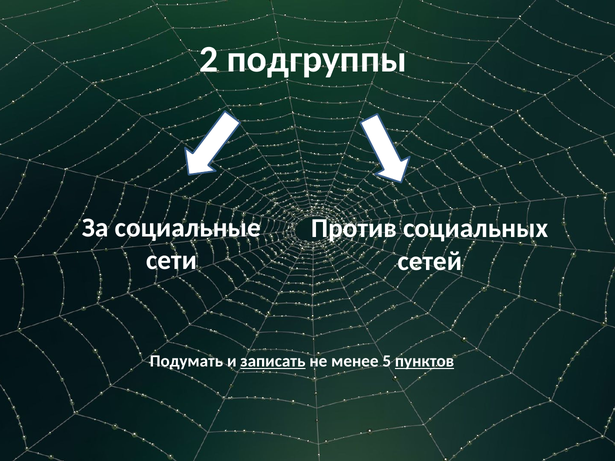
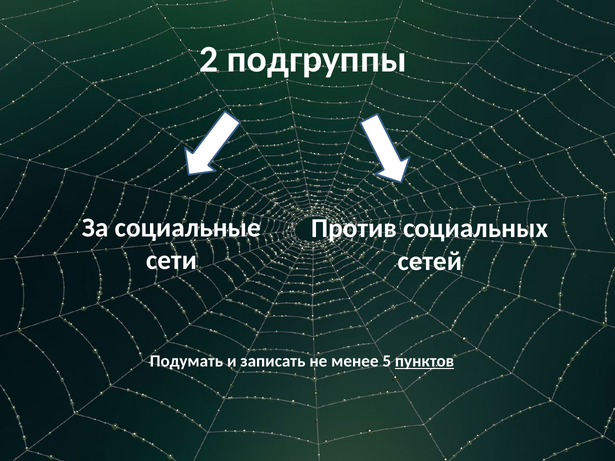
записать underline: present -> none (273, 361)
